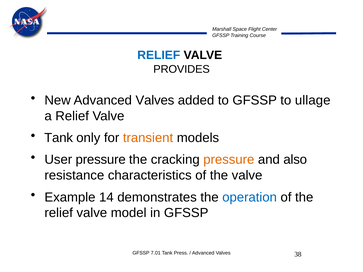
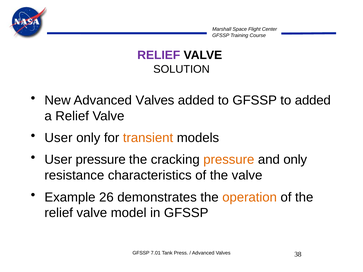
RELIEF colour: blue -> purple (159, 55)
PROVIDES: PROVIDES -> SOLUTION (182, 69)
to ullage: ullage -> added (313, 100)
Tank: Tank -> User (58, 138)
and also: also -> only (295, 160)
14: 14 -> 26 (106, 197)
operation colour: blue -> orange (250, 197)
